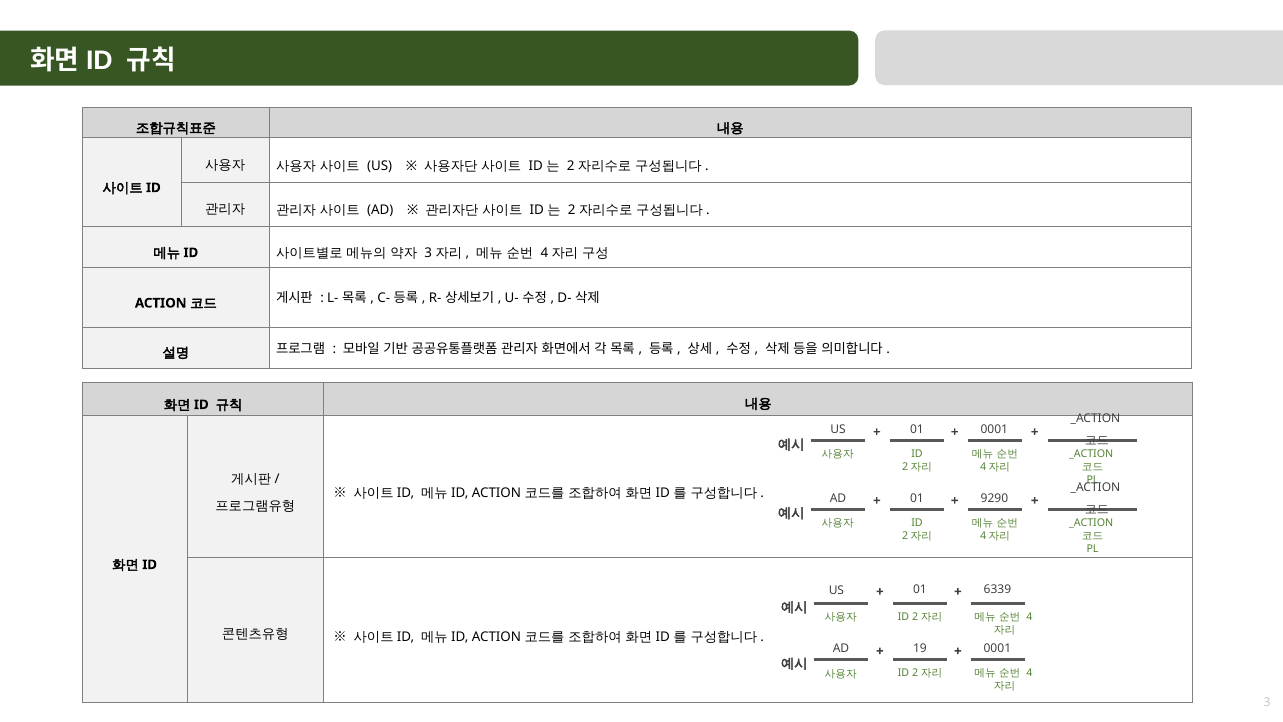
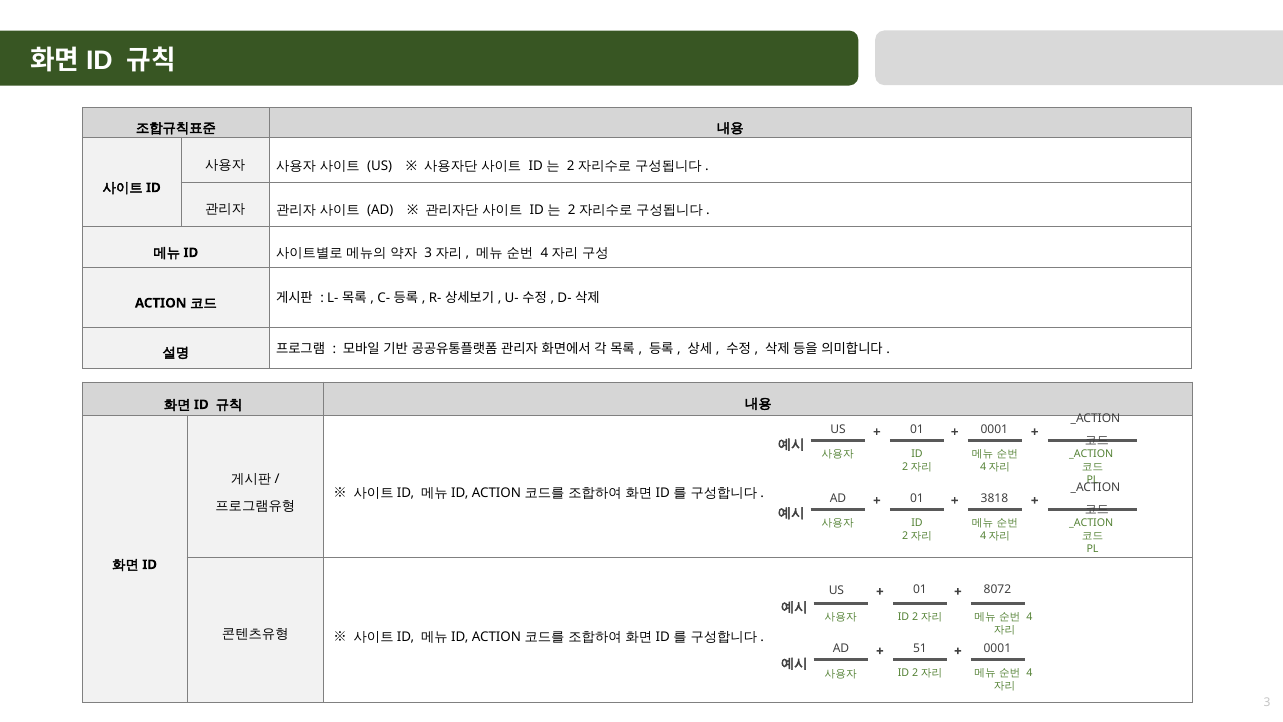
9290: 9290 -> 3818 (994, 498)
6339: 6339 -> 8072 (997, 589)
19: 19 -> 51 (920, 648)
